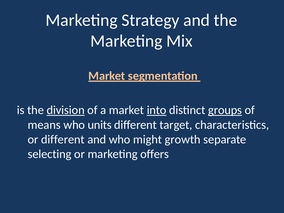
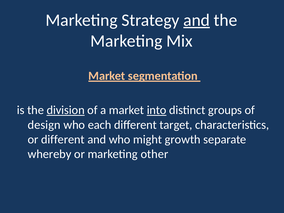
and underline: none -> present (197, 20)
groups underline: present -> none (225, 110)
means: means -> design (44, 125)
units: units -> each (100, 125)
selecting: selecting -> whereby (50, 154)
offers: offers -> other (154, 154)
